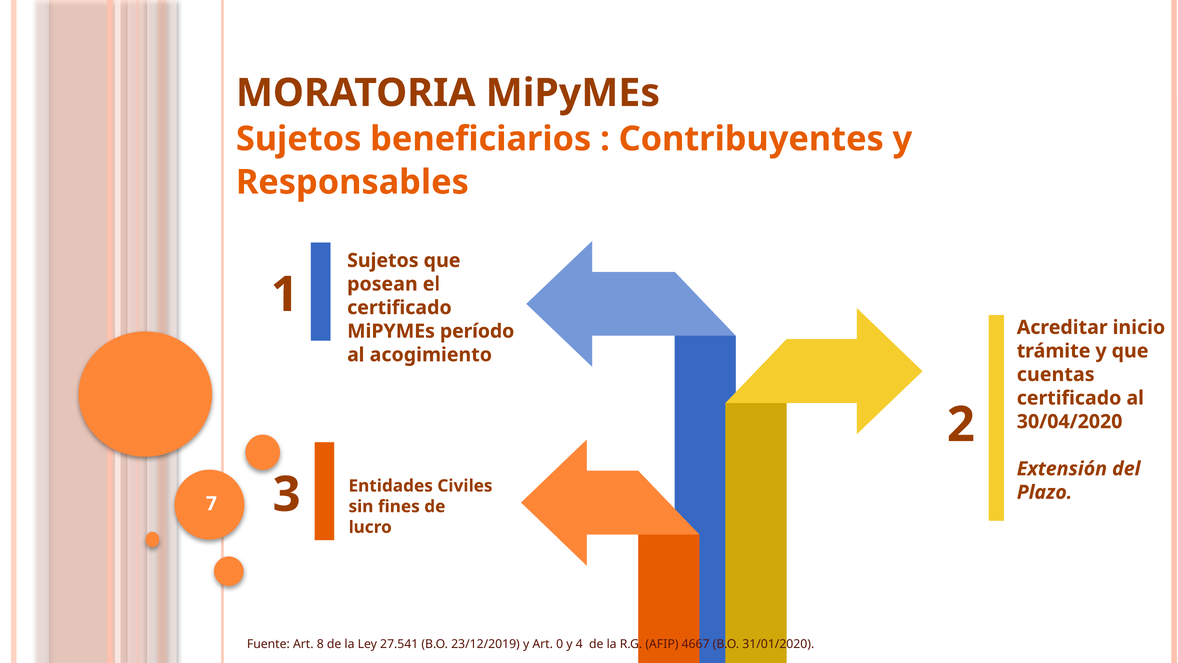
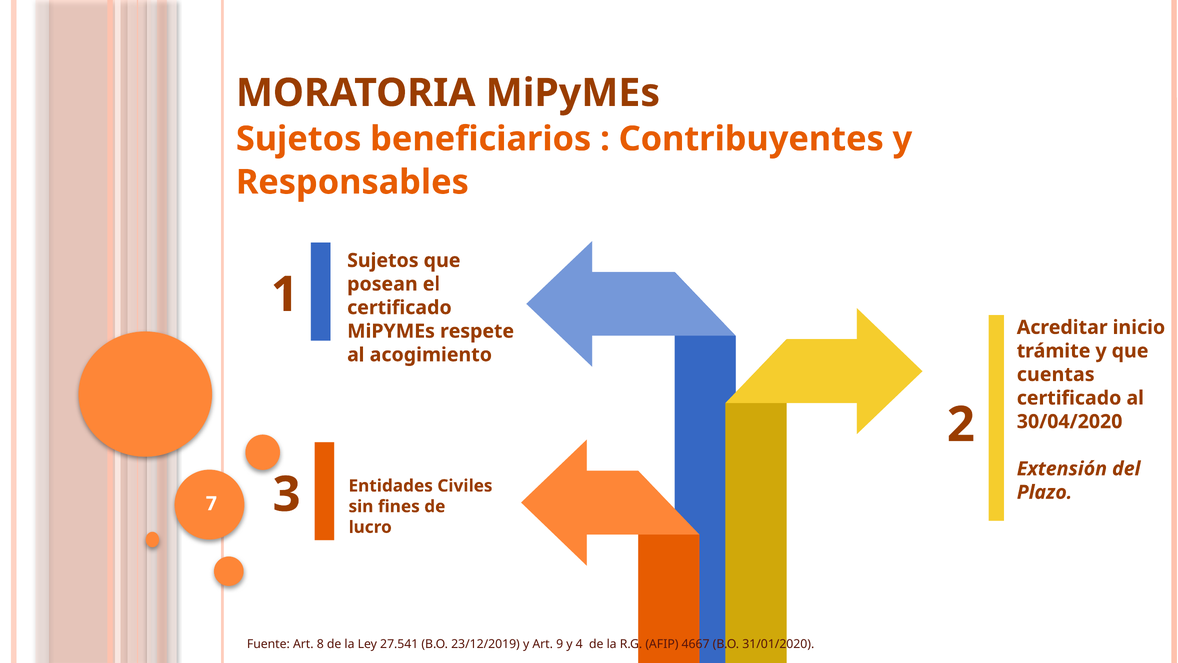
período: período -> respete (477, 331)
0: 0 -> 9 (560, 644)
